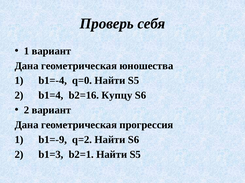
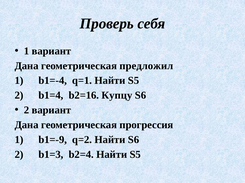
юношества: юношества -> предложил (146, 66)
q=0: q=0 -> q=1 (82, 81)
b2=1: b2=1 -> b2=4 (81, 155)
